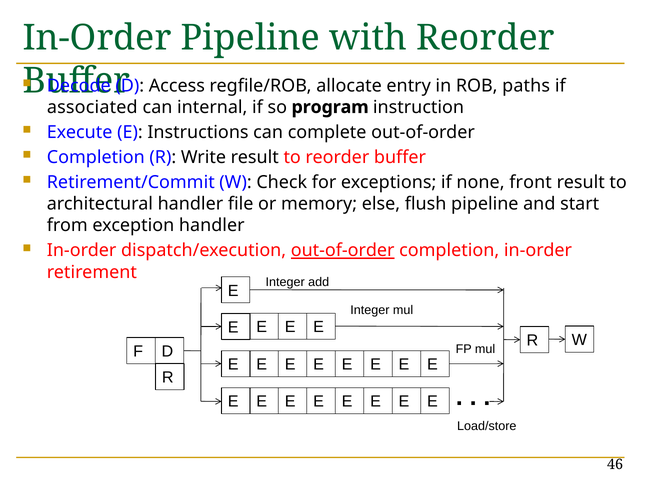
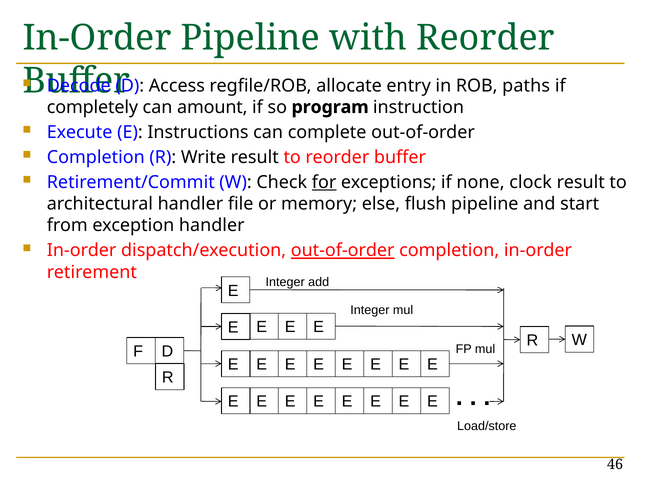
associated: associated -> completely (92, 107)
internal: internal -> amount (212, 107)
for underline: none -> present (324, 183)
front: front -> clock (531, 183)
